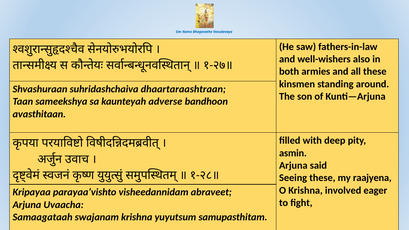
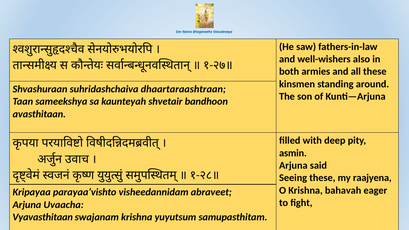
adverse: adverse -> shvetair (165, 102)
involved: involved -> bahavah (343, 190)
Samaagataah: Samaagataah -> Vyavasthitaan (43, 217)
